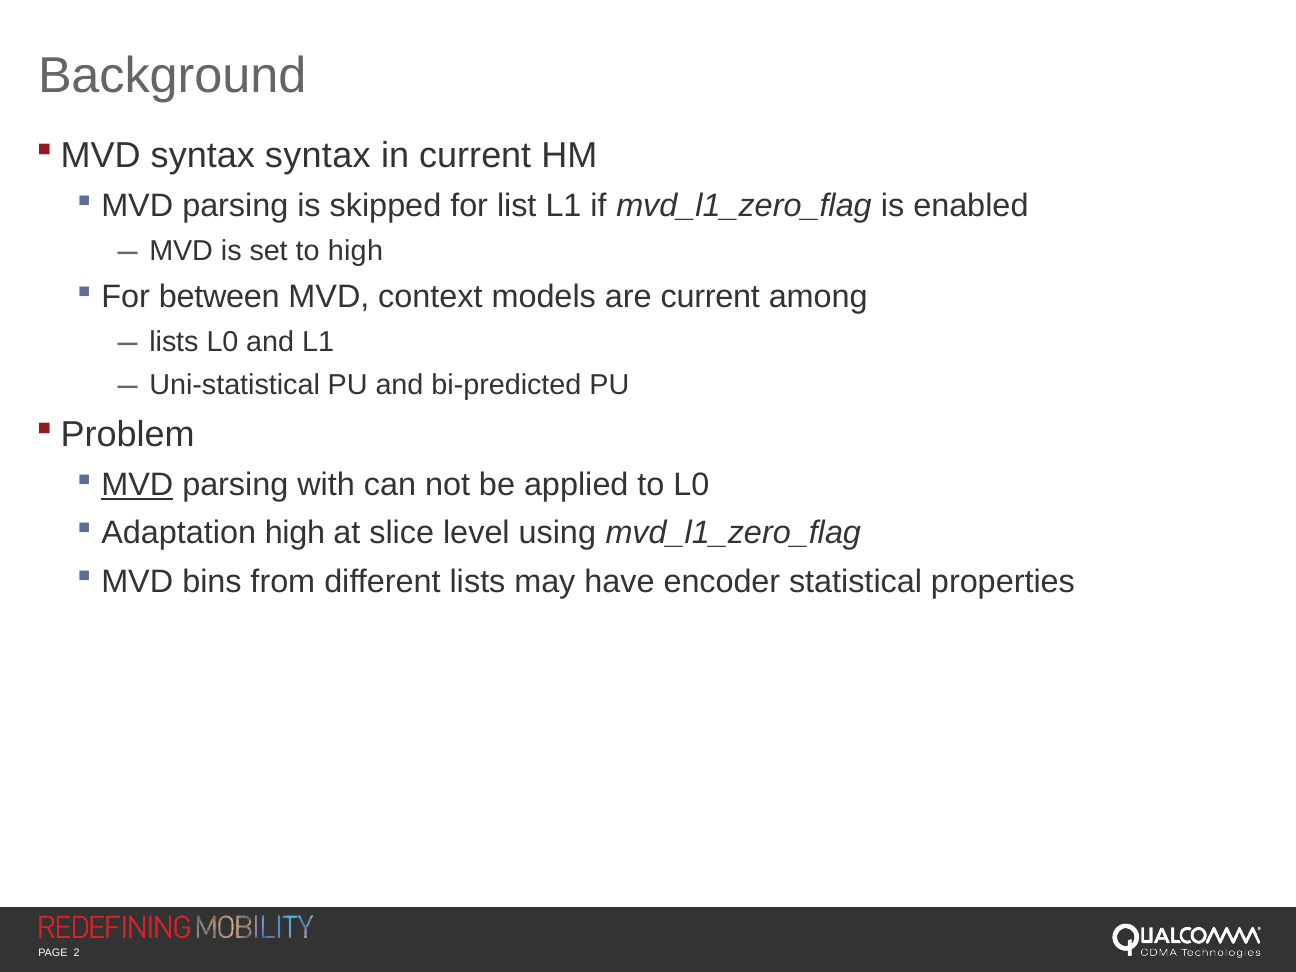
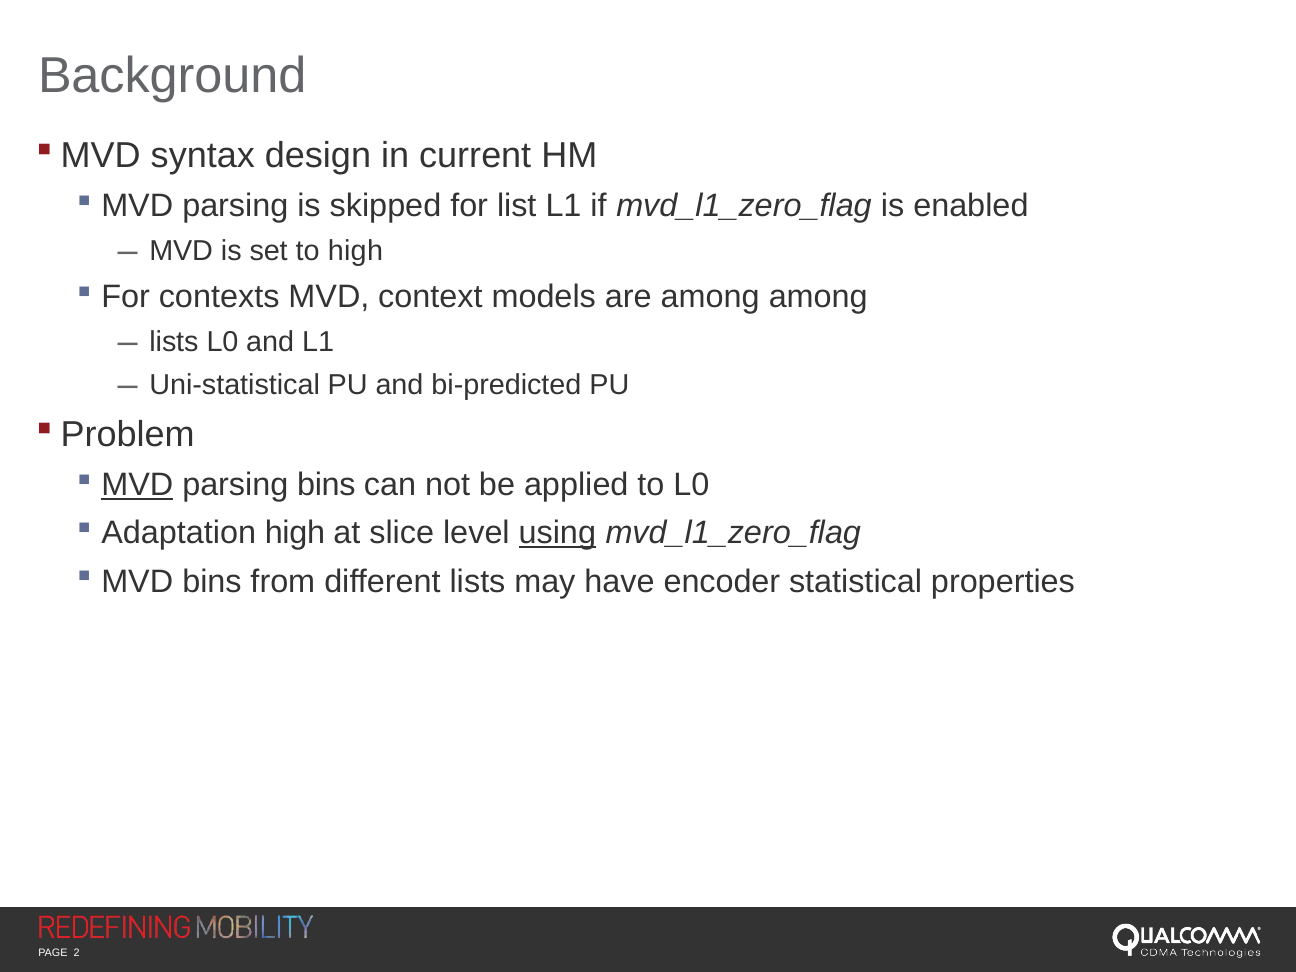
syntax syntax: syntax -> design (318, 156)
between: between -> contexts (219, 297)
are current: current -> among (710, 297)
parsing with: with -> bins (326, 485)
using underline: none -> present (557, 533)
